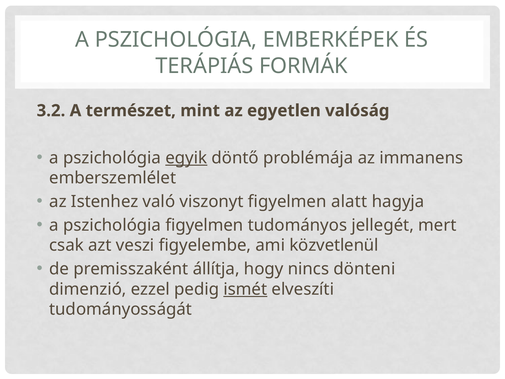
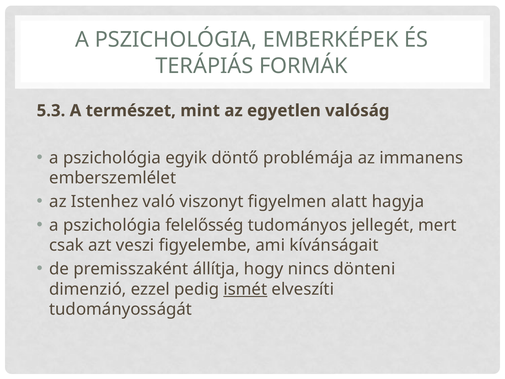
3.2: 3.2 -> 5.3 (51, 111)
egyik underline: present -> none (186, 158)
pszichológia figyelmen: figyelmen -> felelősség (204, 225)
közvetlenül: közvetlenül -> kívánságait (334, 245)
